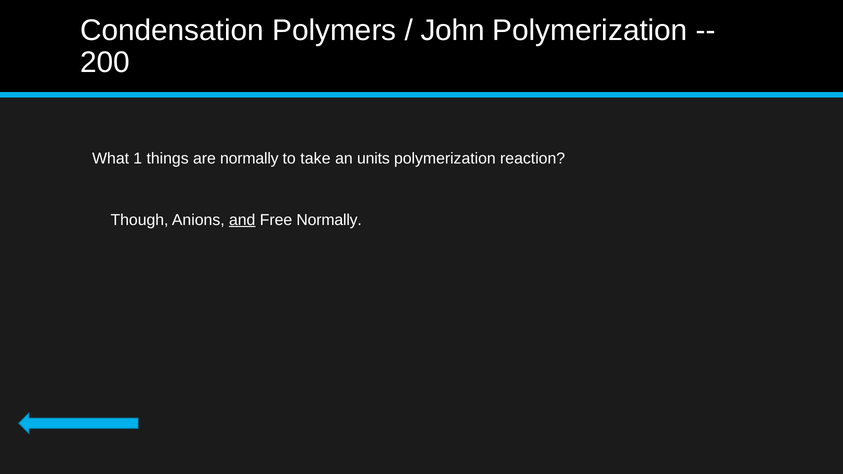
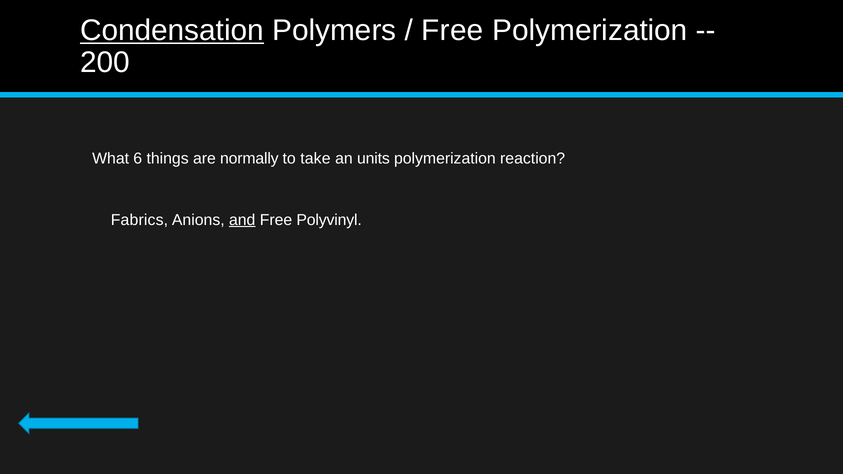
Condensation underline: none -> present (172, 30)
John: John -> Free (452, 30)
1: 1 -> 6 (138, 159)
Though: Though -> Fabrics (139, 220)
Free Normally: Normally -> Polyvinyl (329, 220)
